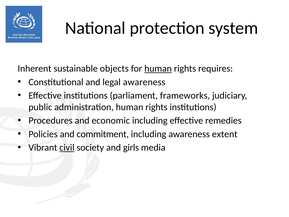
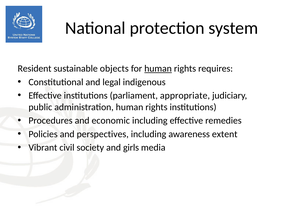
Inherent: Inherent -> Resident (35, 68)
legal awareness: awareness -> indigenous (144, 82)
frameworks: frameworks -> appropriate (185, 95)
commitment: commitment -> perspectives (103, 134)
civil underline: present -> none (67, 147)
